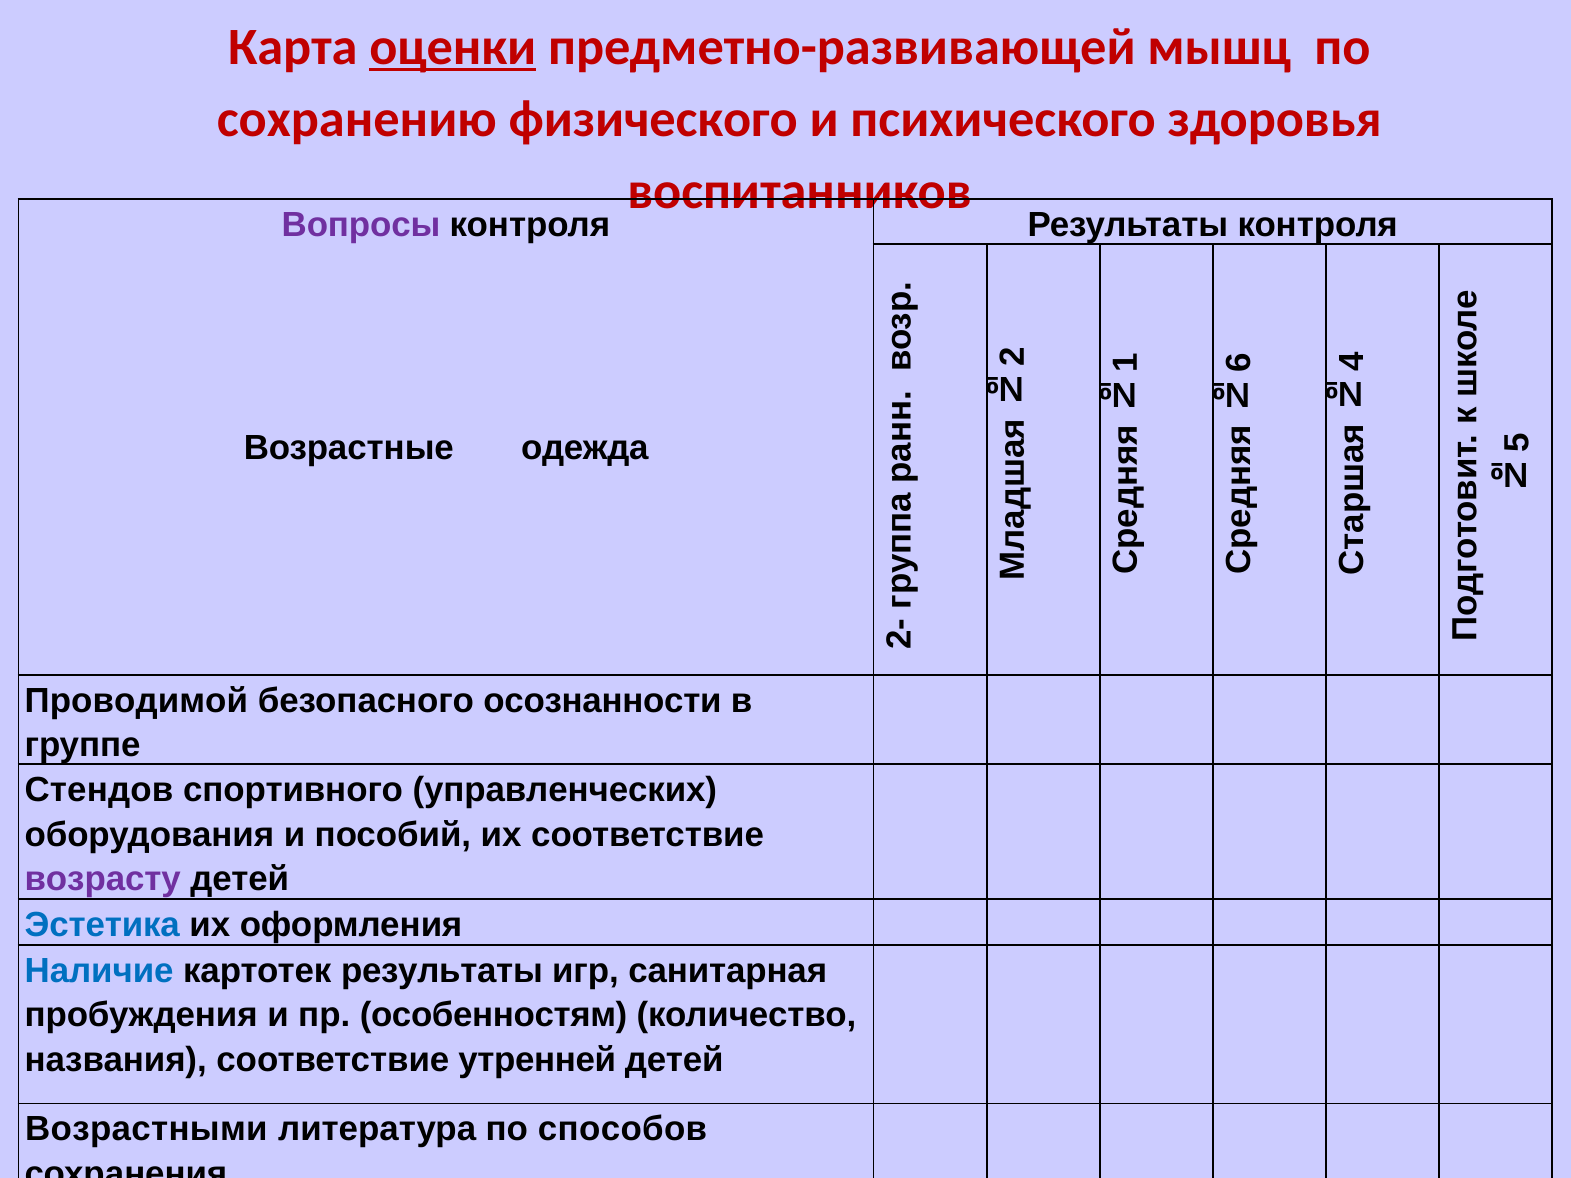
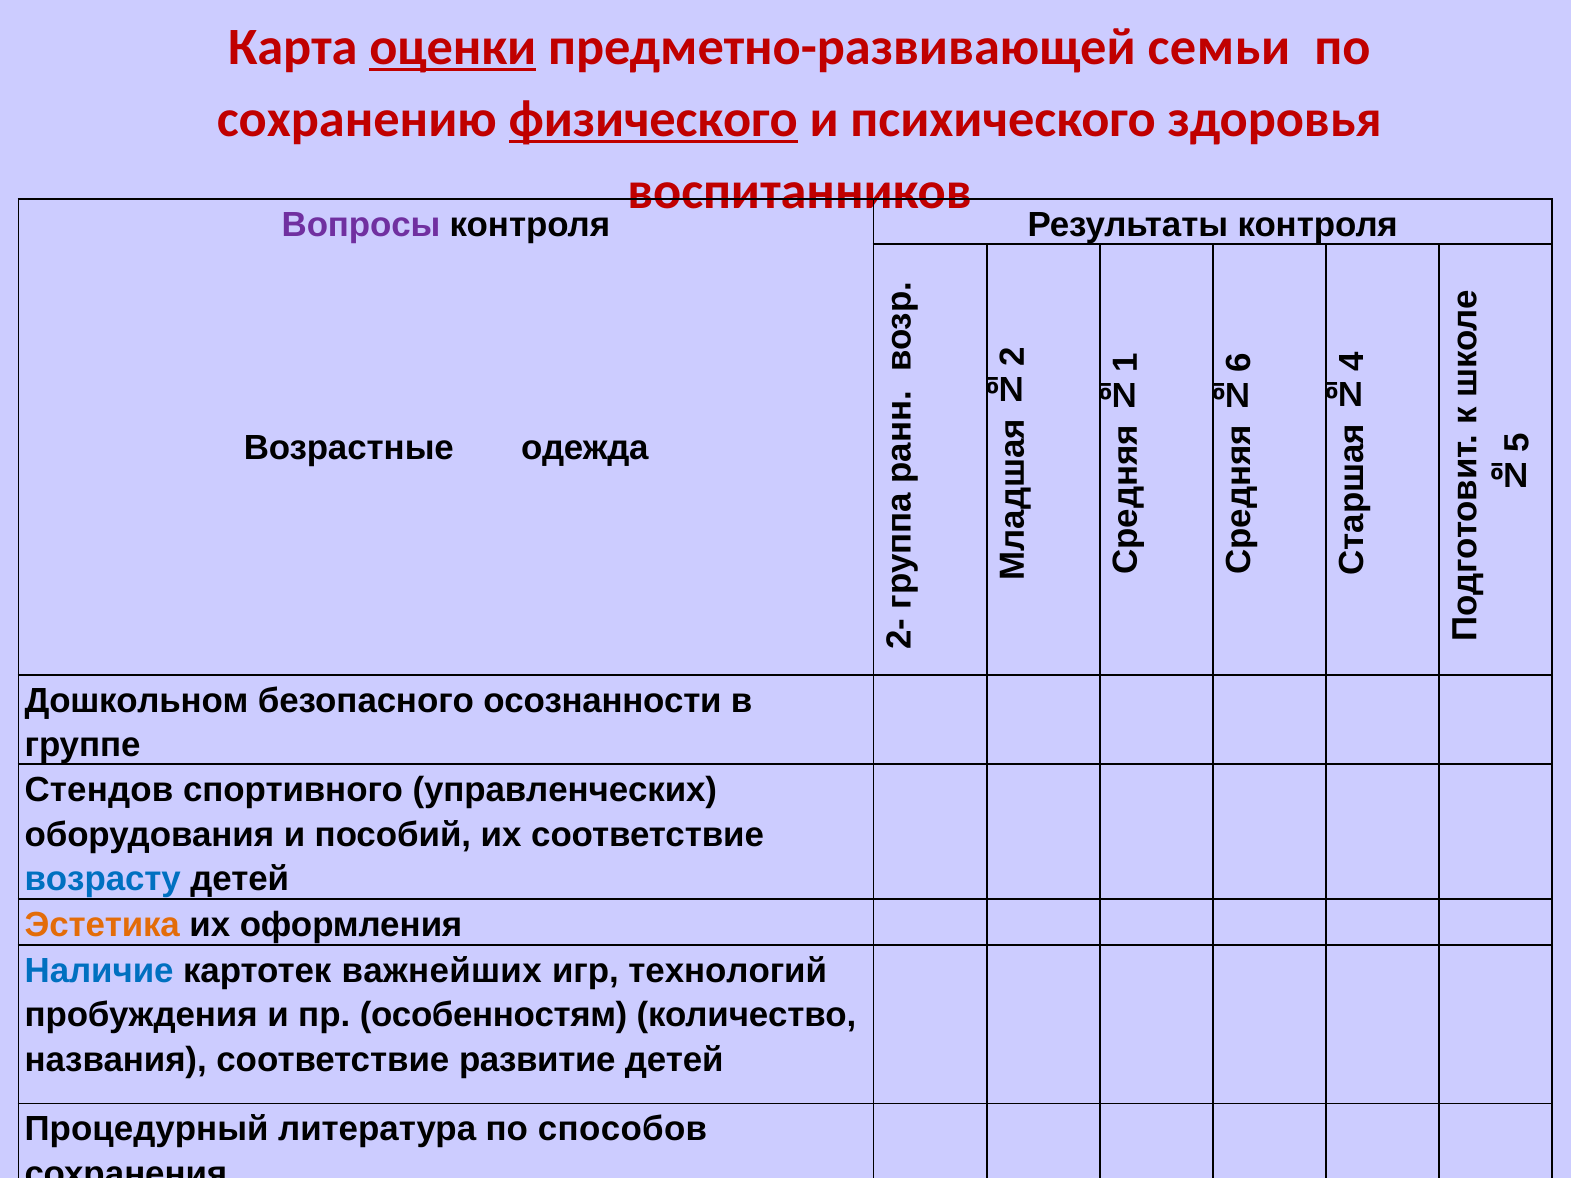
мышц: мышц -> семьи (1219, 47)
физического underline: none -> present (653, 119)
Проводимой: Проводимой -> Дошкольном (136, 701)
возрасту colour: purple -> blue (103, 879)
Эстетика colour: blue -> orange (102, 925)
картотек результаты: результаты -> важнейших (442, 971)
санитарная: санитарная -> технологий (728, 971)
утренней: утренней -> развитие (537, 1060)
Возрастными: Возрастными -> Процедурный (147, 1130)
